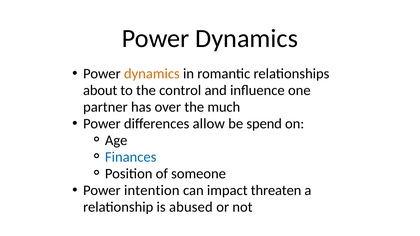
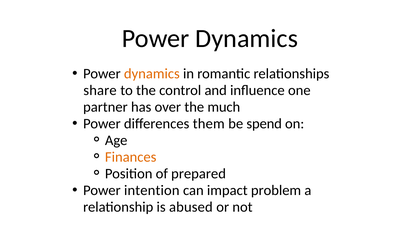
about: about -> share (100, 90)
allow: allow -> them (209, 124)
Finances colour: blue -> orange (131, 157)
someone: someone -> prepared (199, 174)
threaten: threaten -> problem (276, 191)
